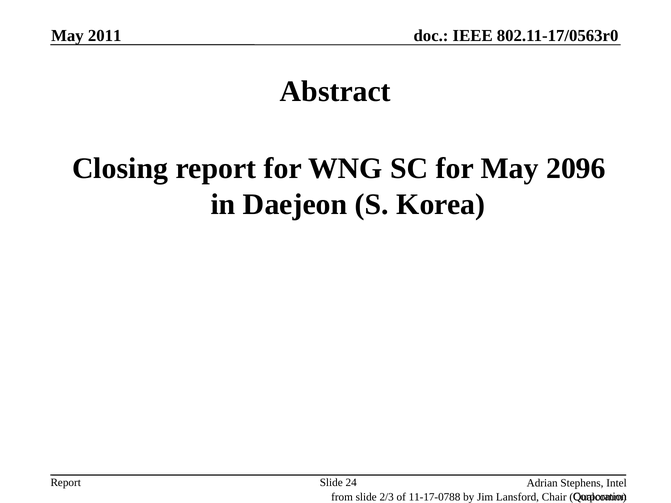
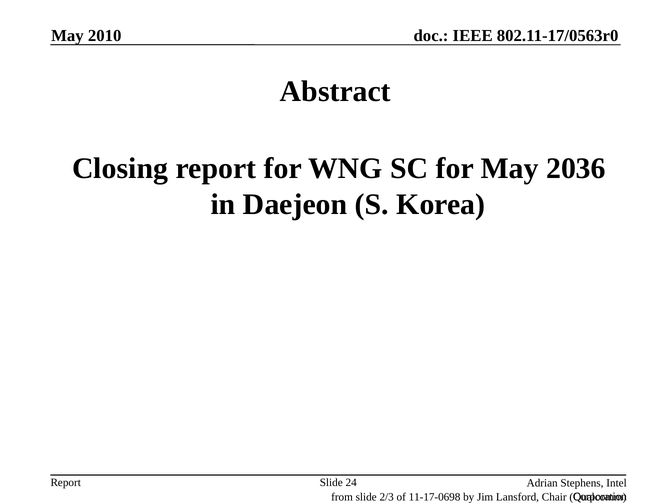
2011: 2011 -> 2010 (105, 36)
2096: 2096 -> 2036 (576, 169)
11-17-0788: 11-17-0788 -> 11-17-0698 (435, 497)
